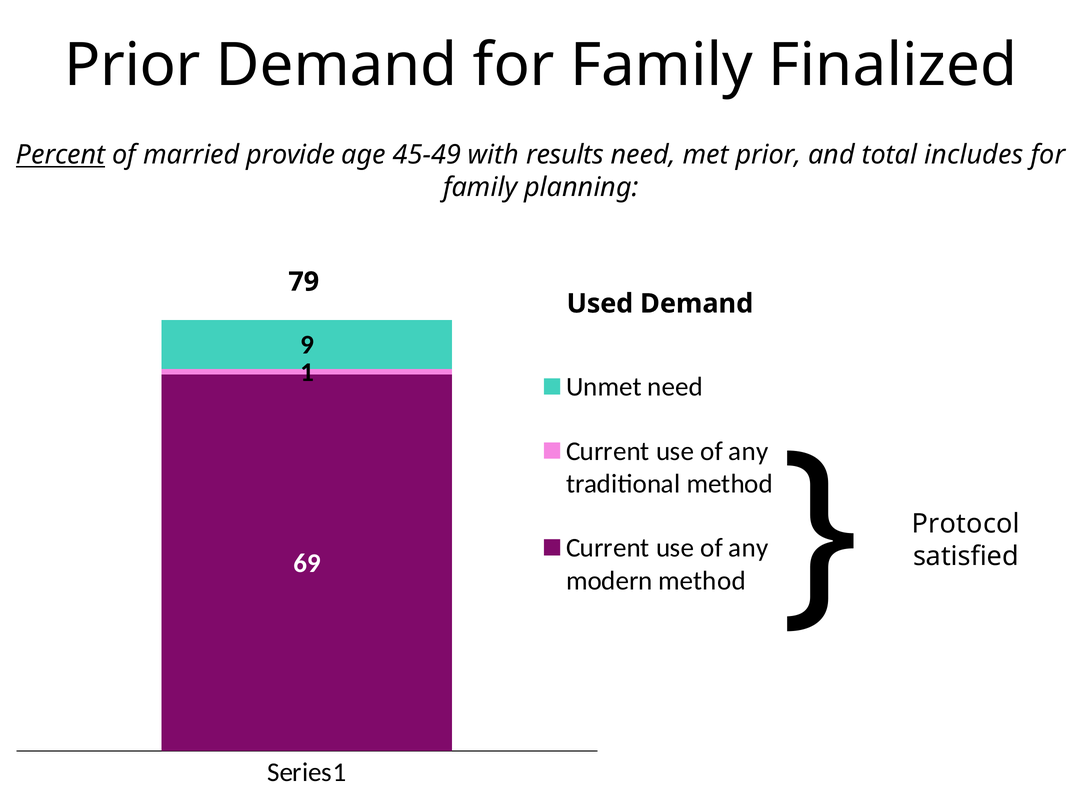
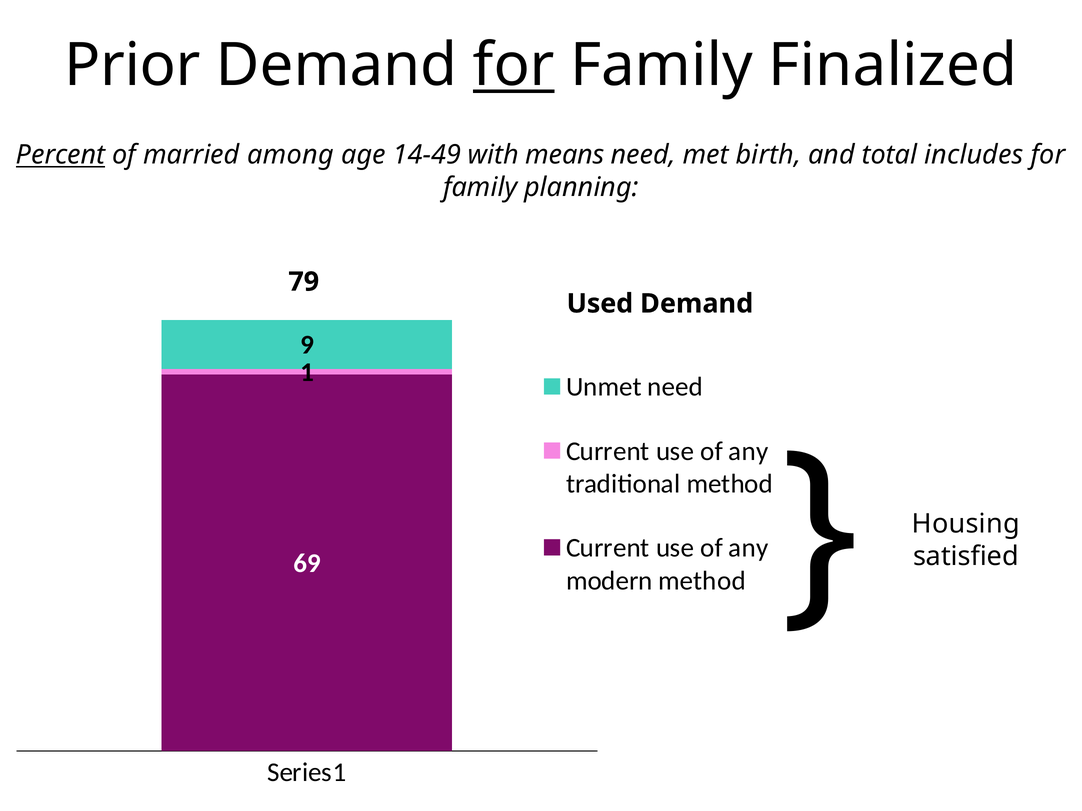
for underline: none -> present (514, 65)
provide: provide -> among (290, 155)
45-49: 45-49 -> 14-49 (427, 155)
results: results -> means (565, 155)
met prior: prior -> birth (768, 155)
Protocol: Protocol -> Housing (966, 524)
